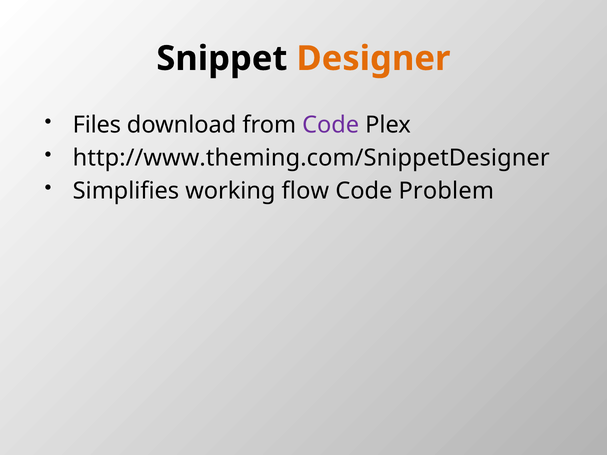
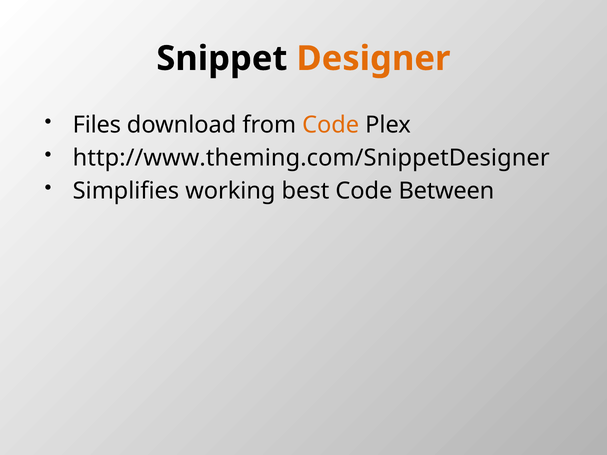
Code colour: purple -> orange (331, 125)
flow: flow -> best (305, 191)
Problem: Problem -> Between (446, 191)
